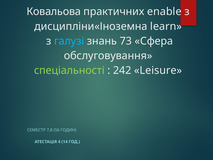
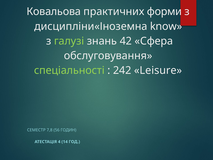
enable: enable -> форми (164, 12)
learn: learn -> know (166, 26)
галузі colour: light blue -> light green (69, 41)
73: 73 -> 42 (126, 41)
